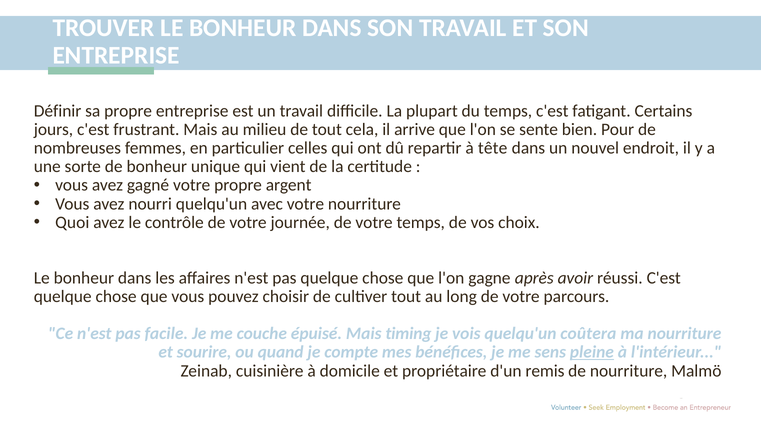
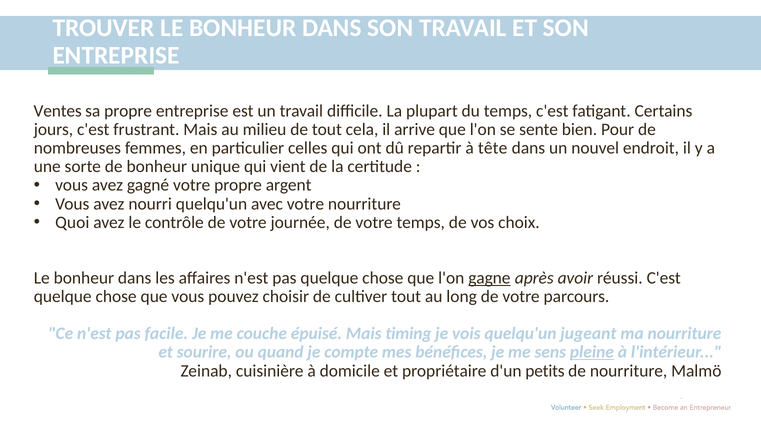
Définir: Définir -> Ventes (58, 111)
gagne underline: none -> present (489, 278)
coûtera: coûtera -> jugeant (588, 334)
remis: remis -> petits (545, 371)
